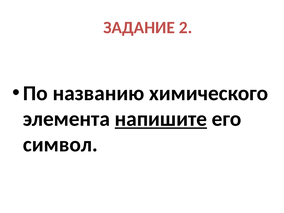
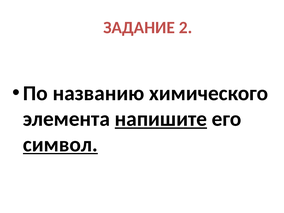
символ underline: none -> present (60, 144)
